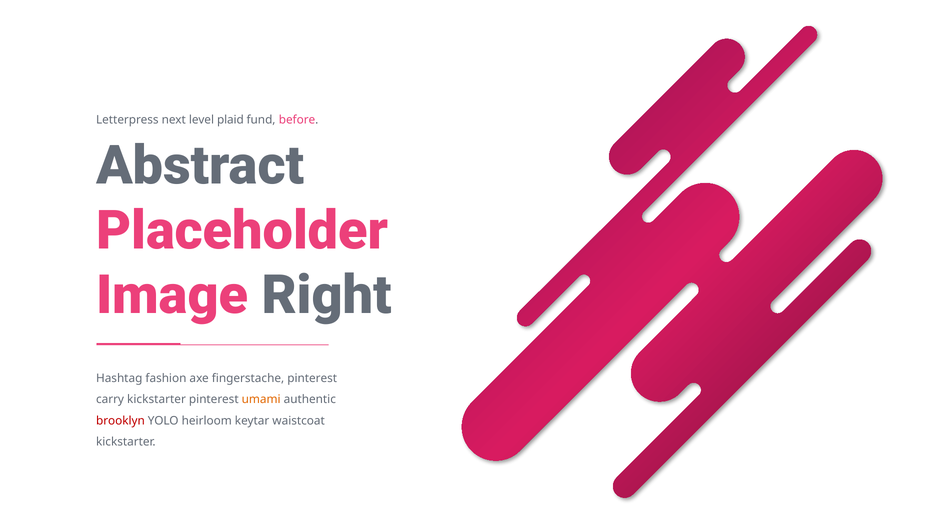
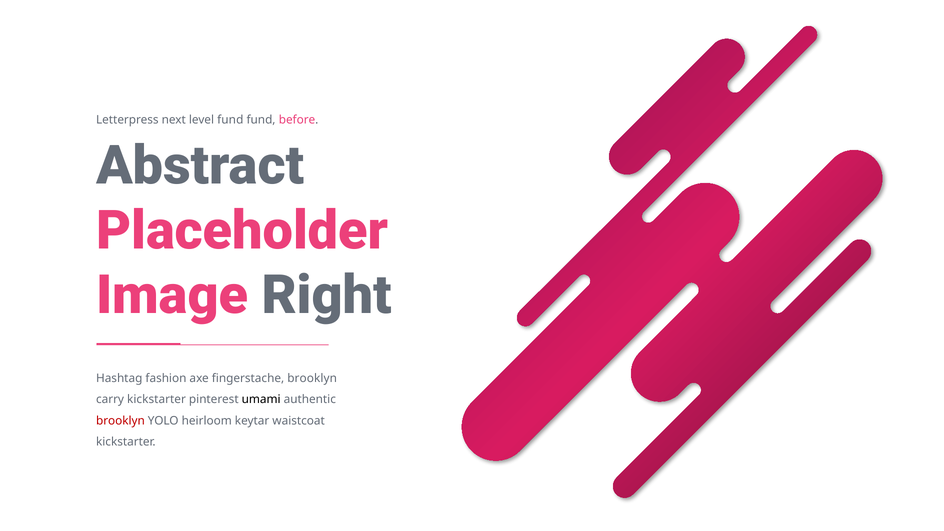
level plaid: plaid -> fund (230, 120)
fingerstache pinterest: pinterest -> brooklyn (312, 378)
umami colour: orange -> black (261, 399)
